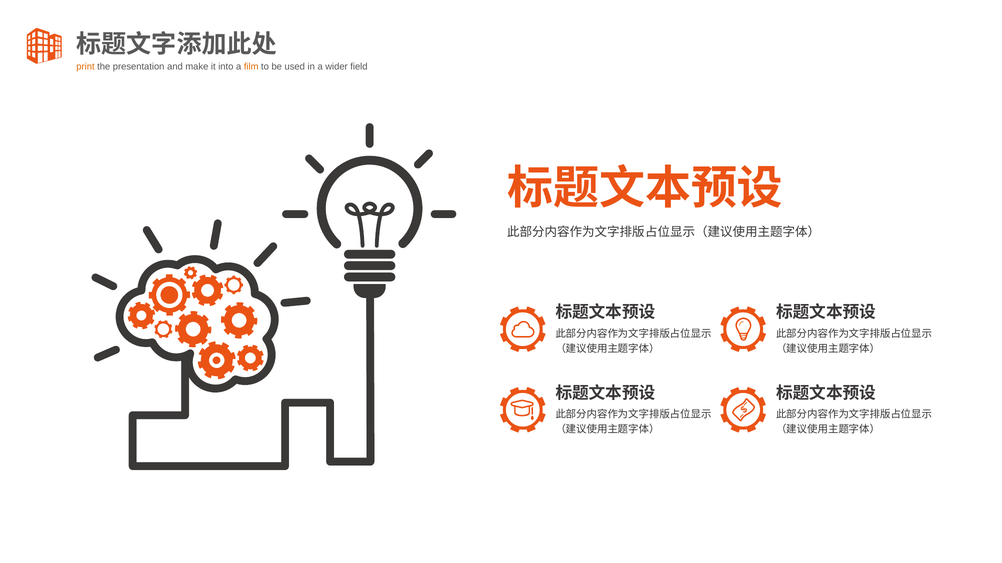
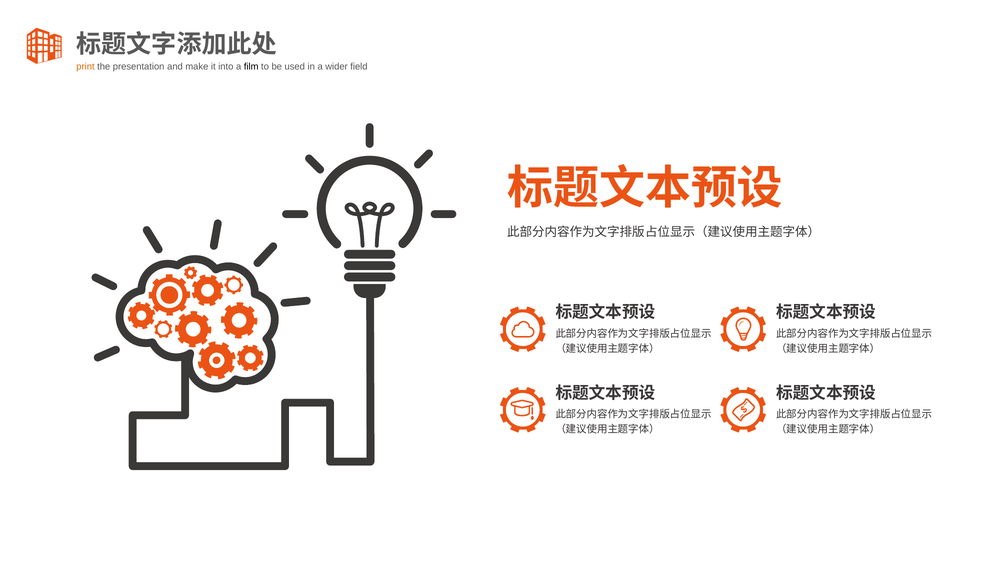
film colour: orange -> black (251, 67)
